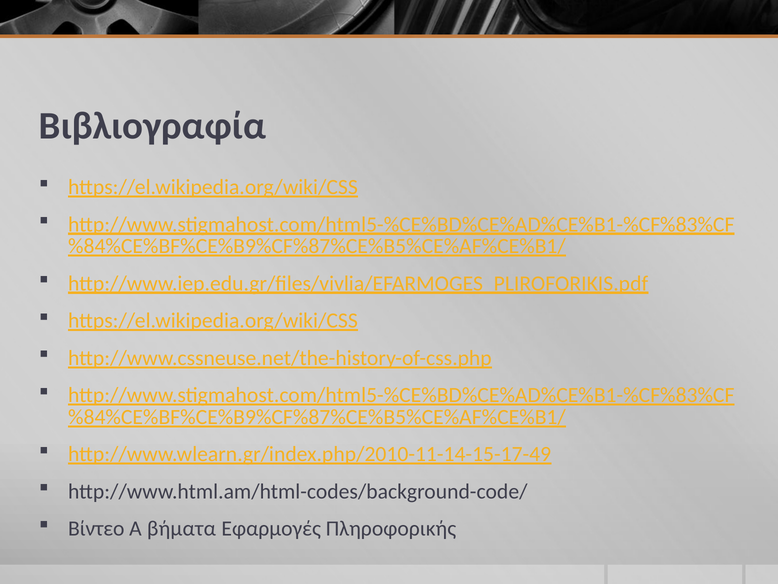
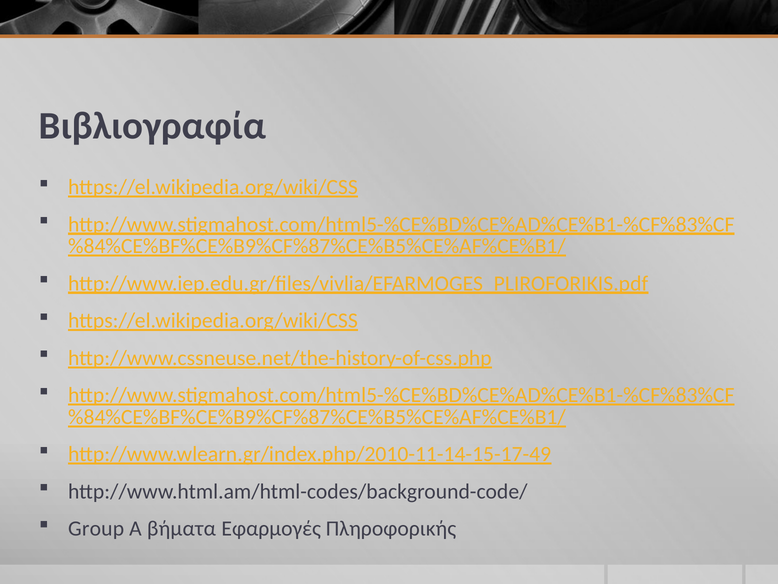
Βίντεο: Βίντεο -> Group (96, 528)
